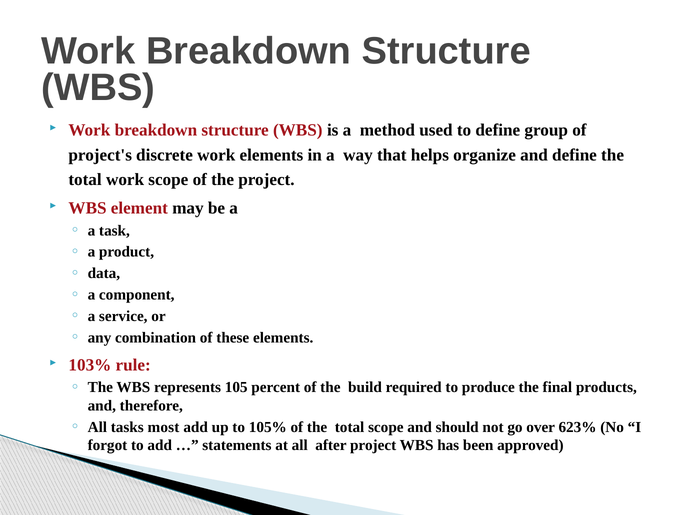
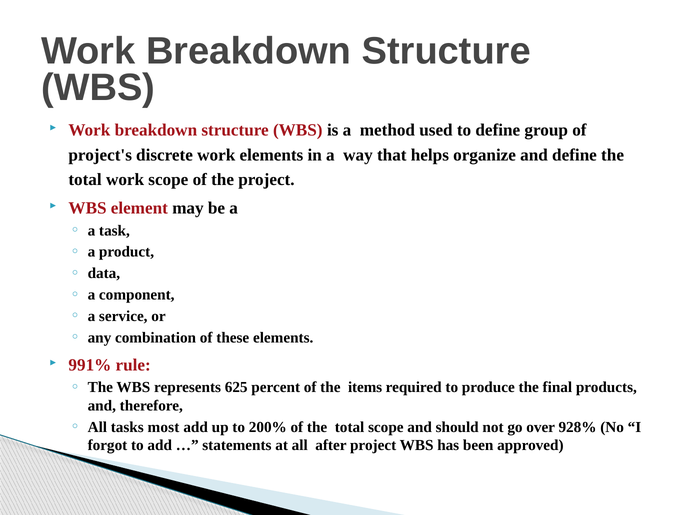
103%: 103% -> 991% (90, 365)
105: 105 -> 625 (236, 387)
build: build -> items (365, 387)
105%: 105% -> 200% (268, 427)
623%: 623% -> 928% (578, 427)
